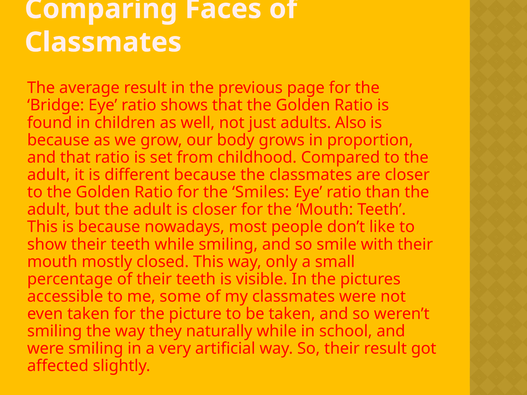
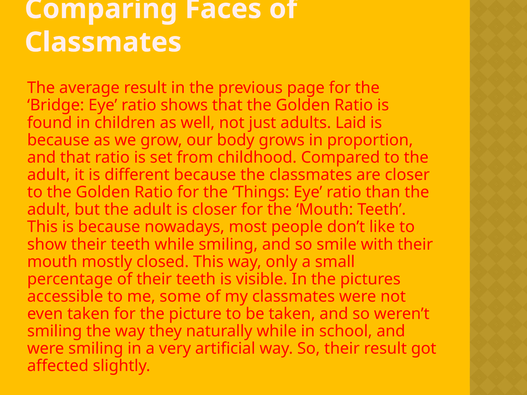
Also: Also -> Laid (351, 123)
Smiles: Smiles -> Things (261, 192)
